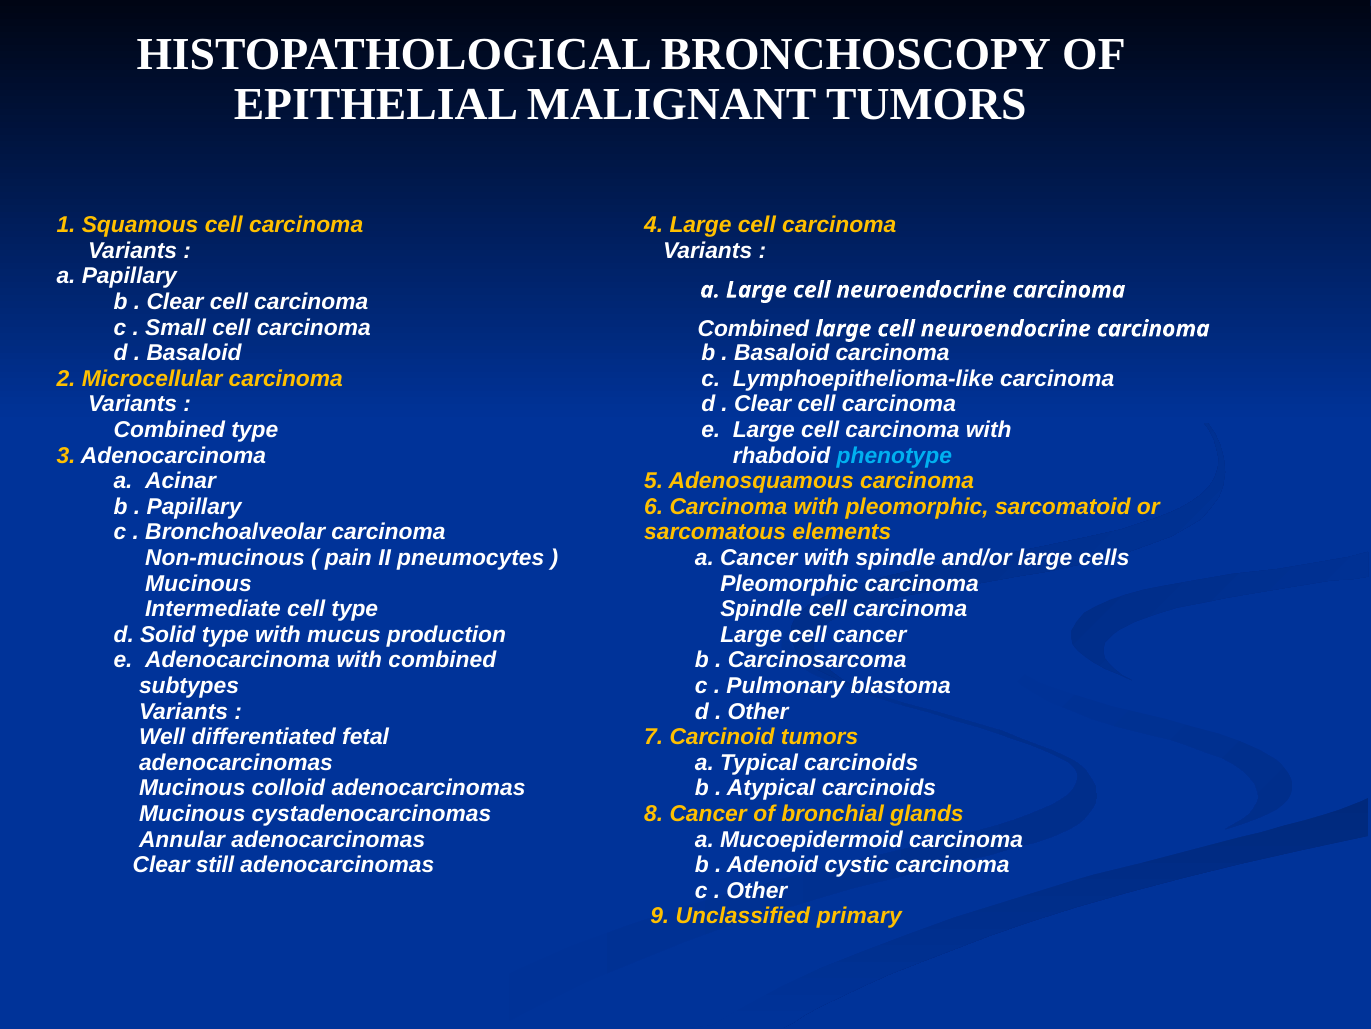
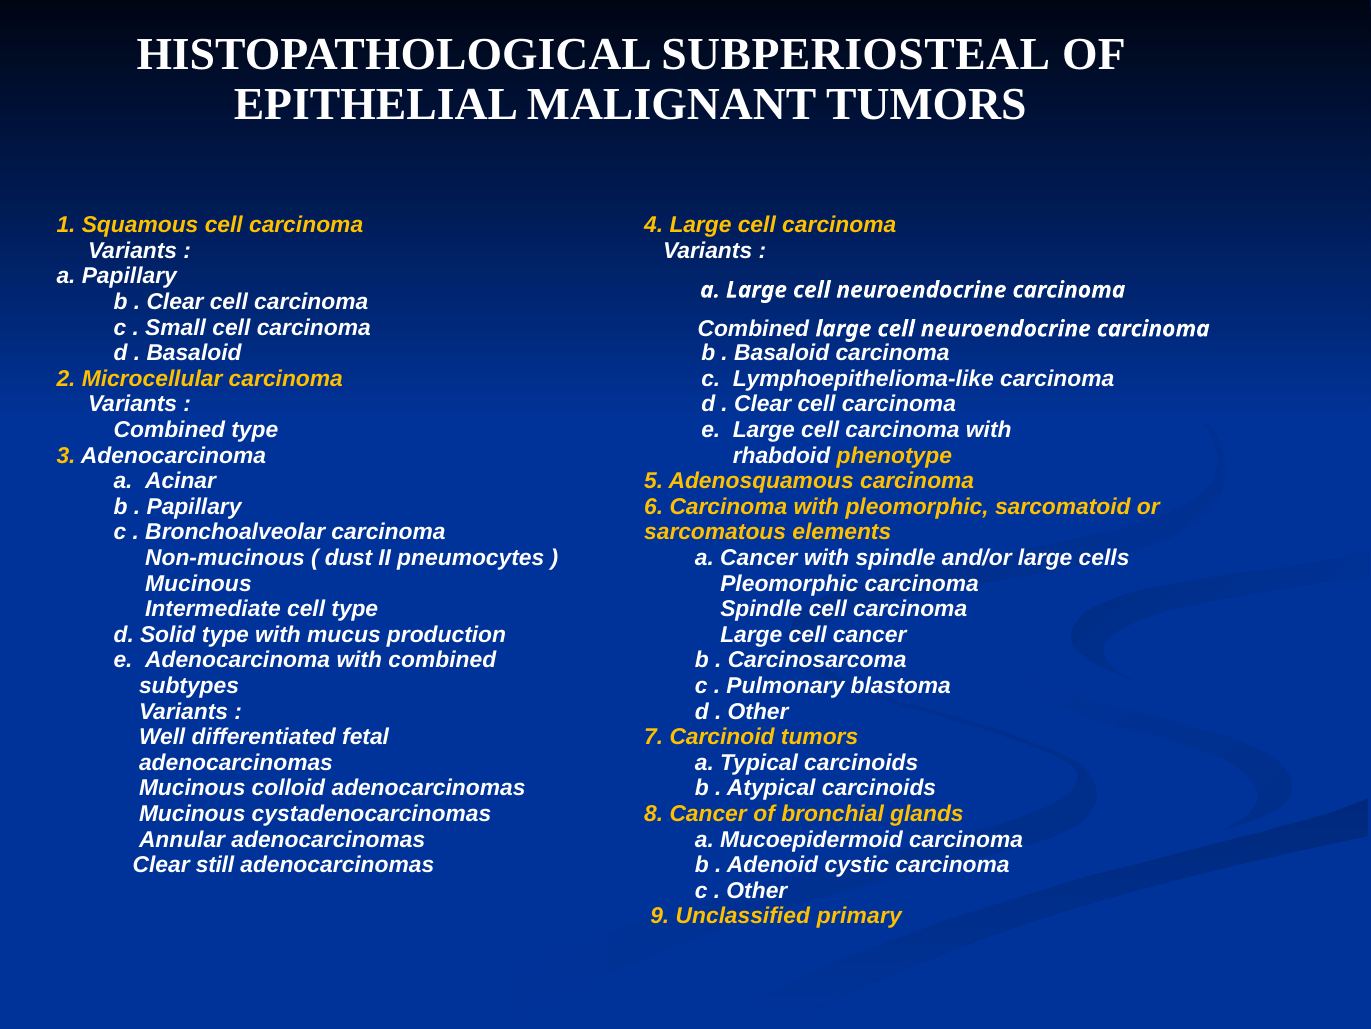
BRONCHOSCOPY: BRONCHOSCOPY -> SUBPERIOSTEAL (856, 54)
phenotype colour: light blue -> yellow (894, 455)
pain: pain -> dust (349, 558)
